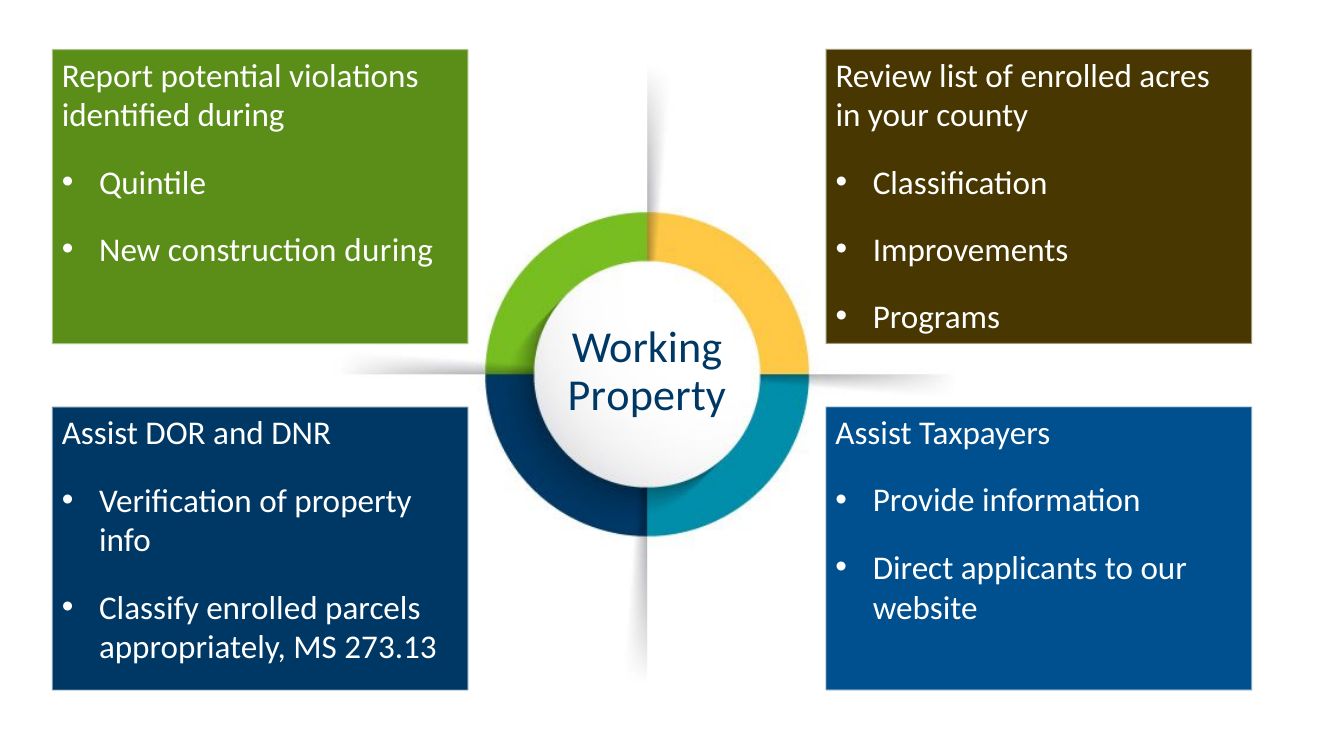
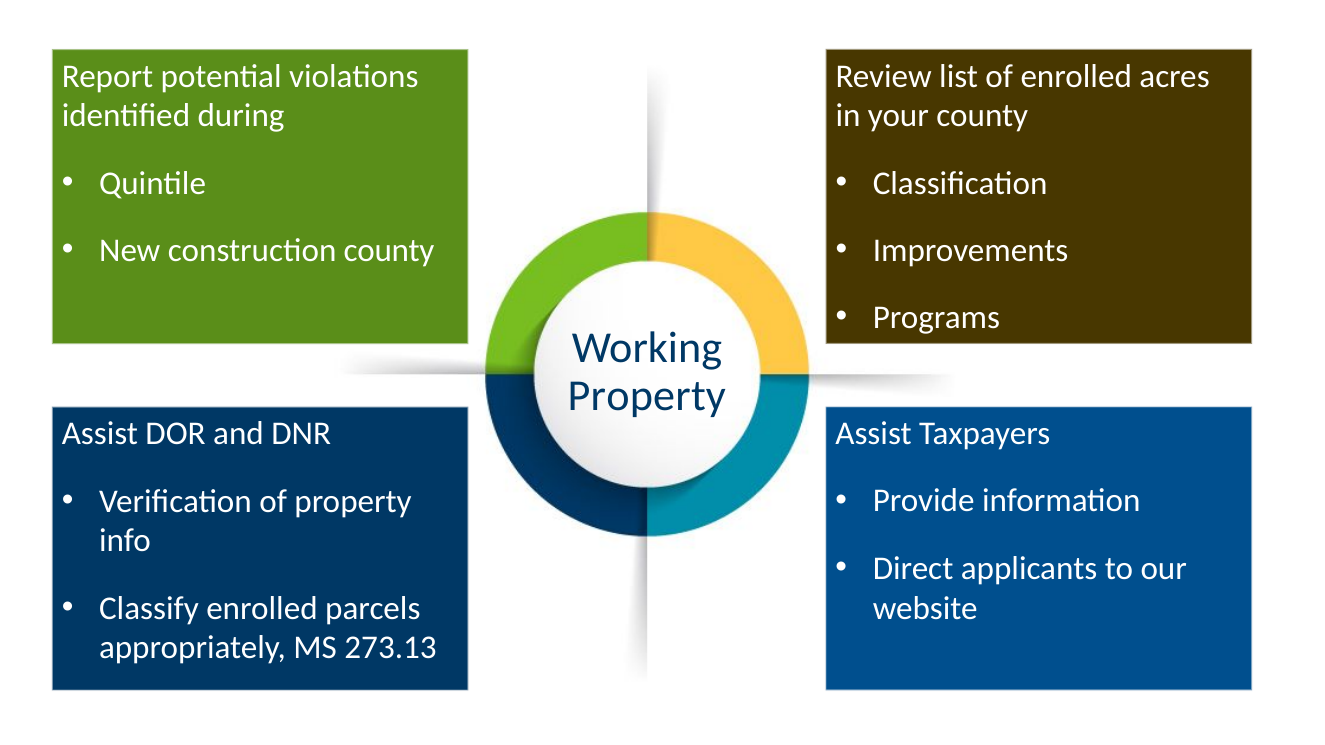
construction during: during -> county (389, 251)
